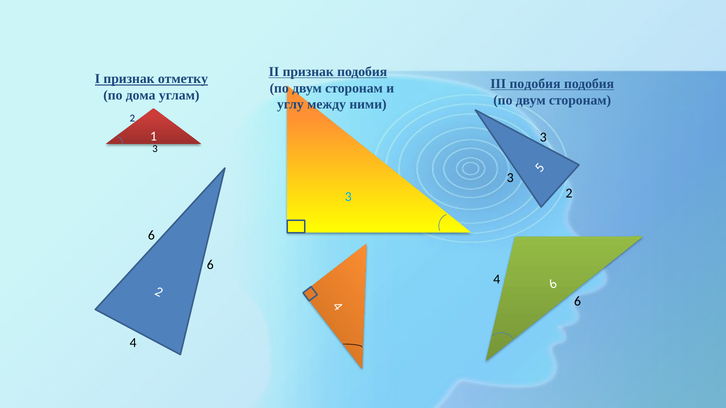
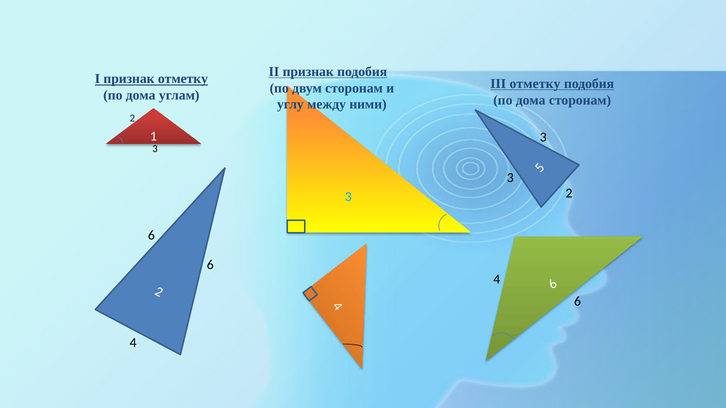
III подобия: подобия -> отметку (535, 84)
двум: двум -> дома (531, 100)
